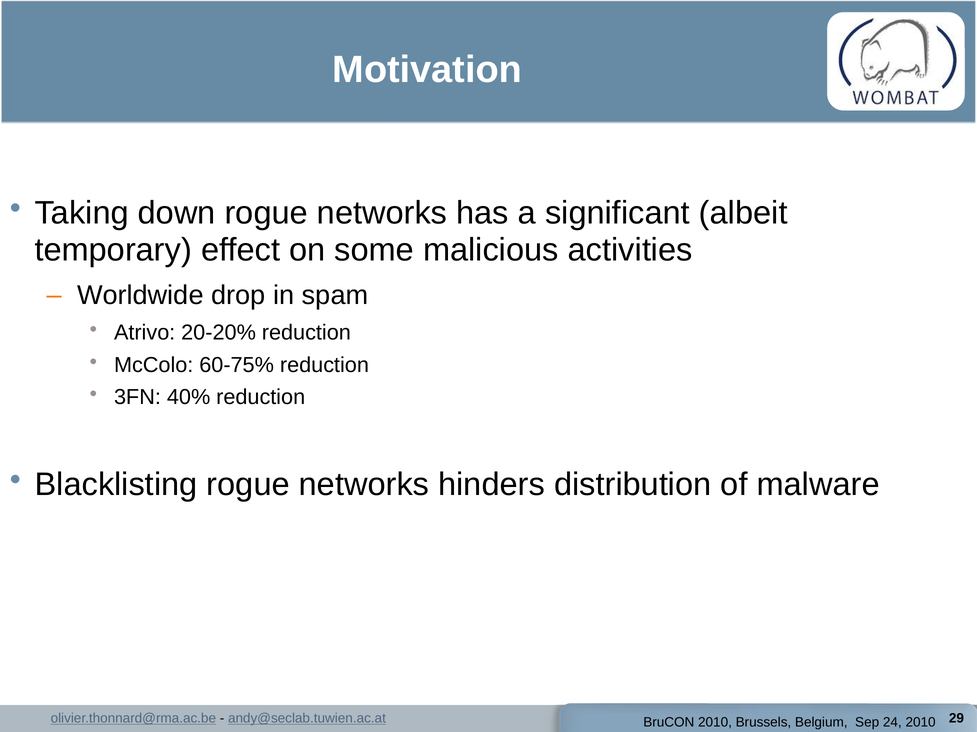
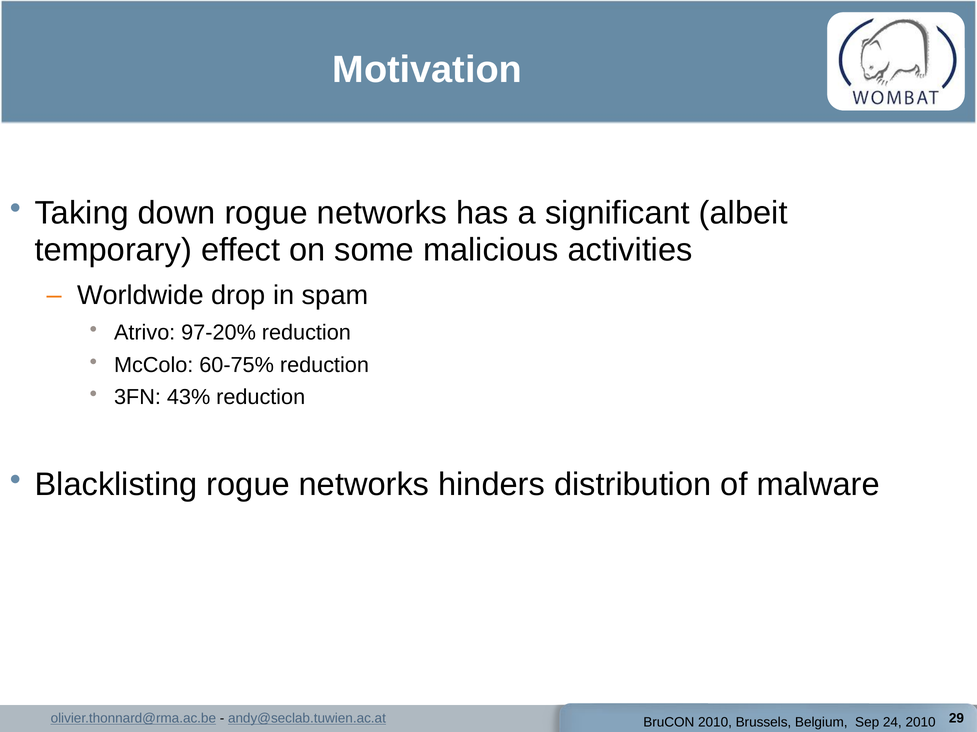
20-20%: 20-20% -> 97-20% (219, 333)
40%: 40% -> 43% (189, 398)
